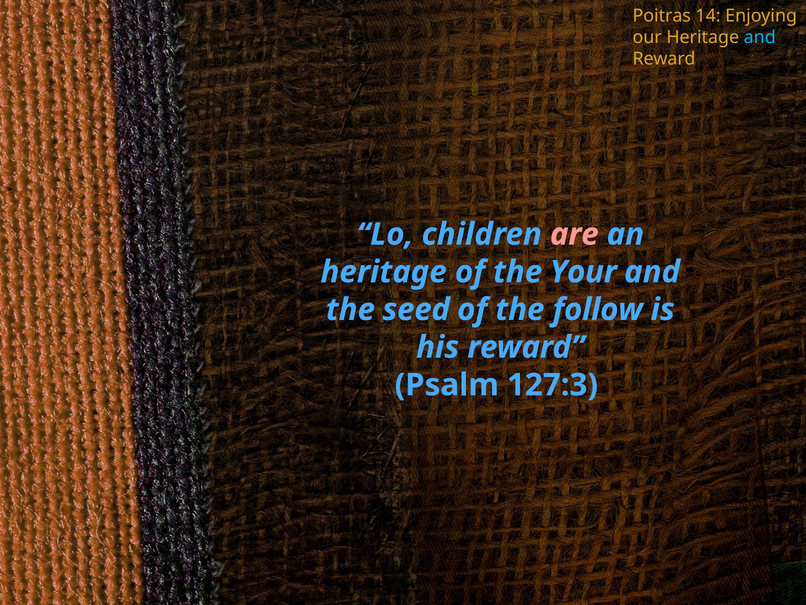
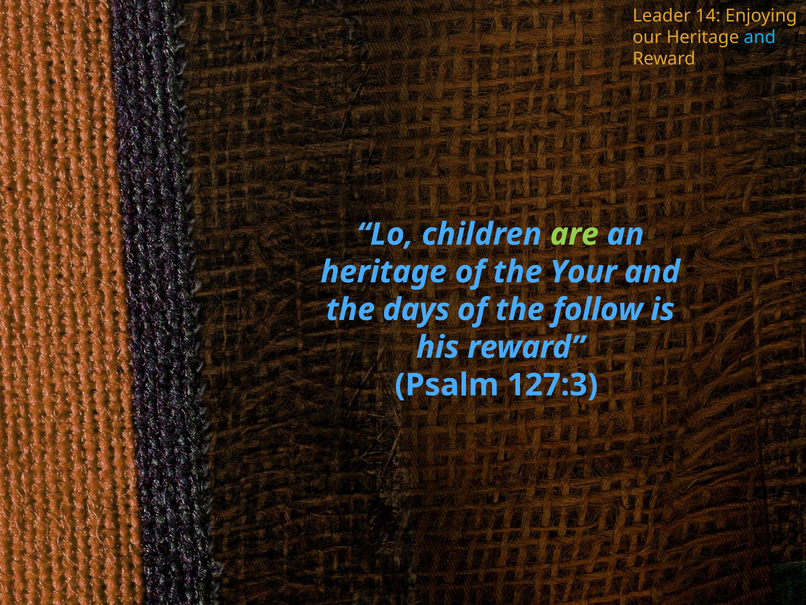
Poitras: Poitras -> Leader (662, 16)
are colour: pink -> light green (574, 234)
seed: seed -> days (416, 309)
